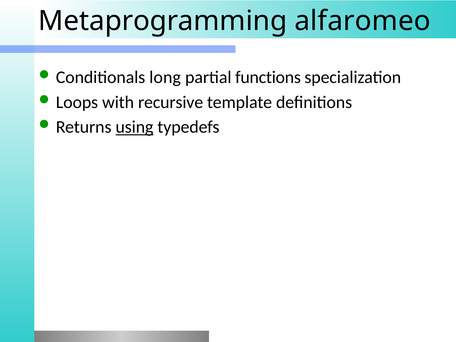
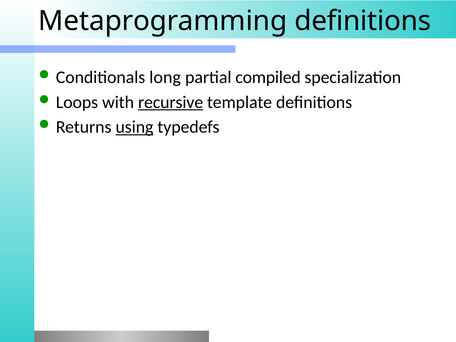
Metaprogramming alfaromeo: alfaromeo -> definitions (363, 21)
functions: functions -> compiled (268, 77)
recursive underline: none -> present (171, 102)
